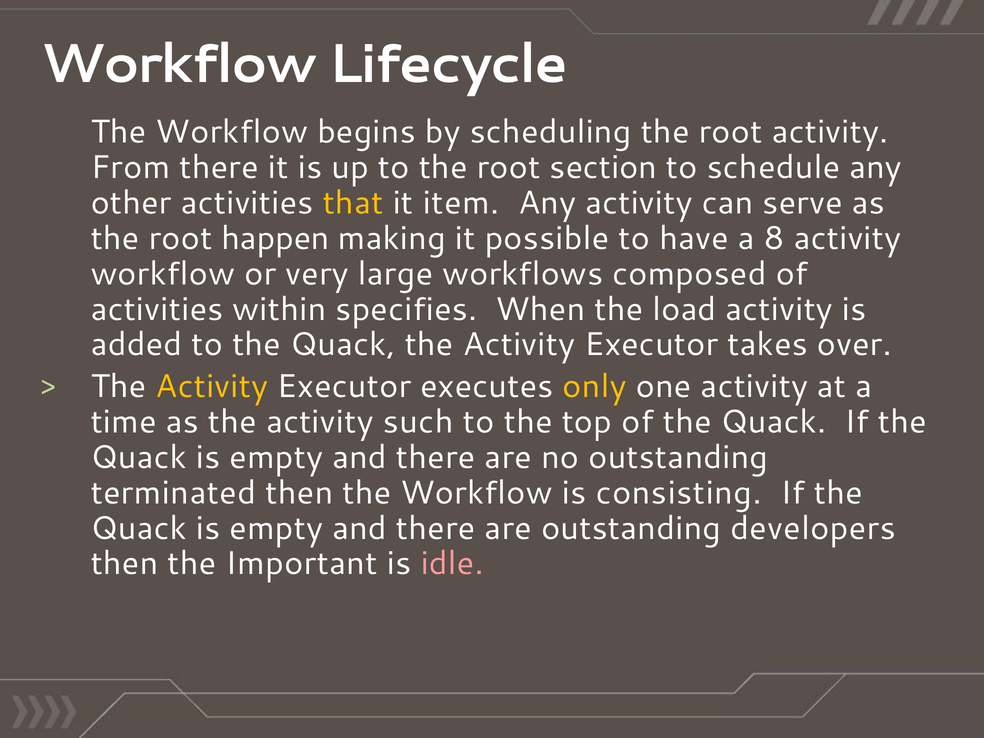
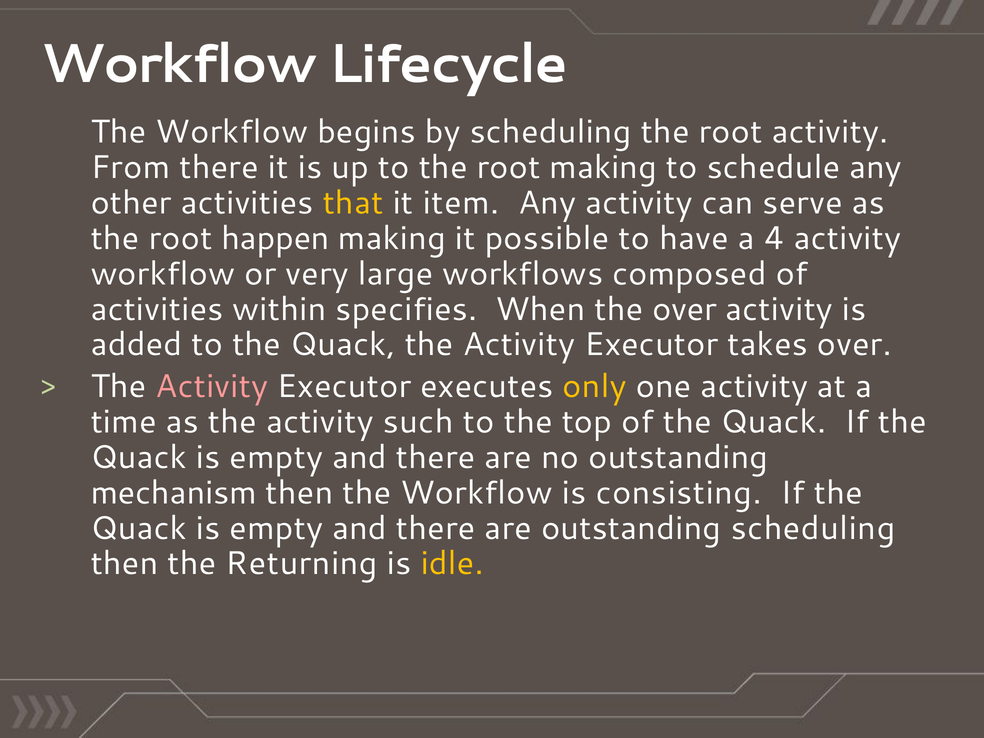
root section: section -> making (603, 168)
8: 8 -> 4 (774, 238)
the load: load -> over (685, 309)
Activity colour: yellow -> pink (212, 387)
terminated: terminated -> mechanism (174, 493)
outstanding developers: developers -> scheduling (813, 528)
Important: Important -> Returning (302, 564)
idle colour: pink -> yellow (452, 564)
